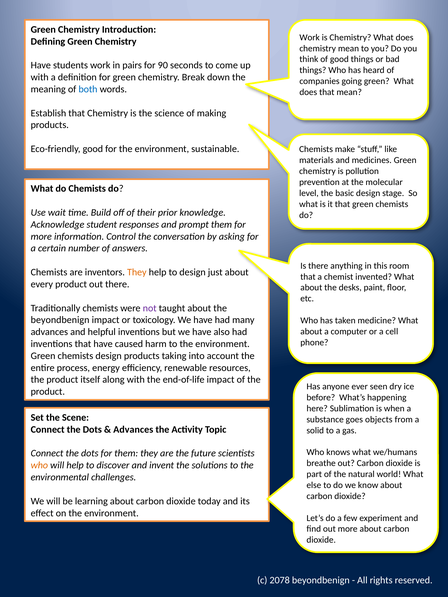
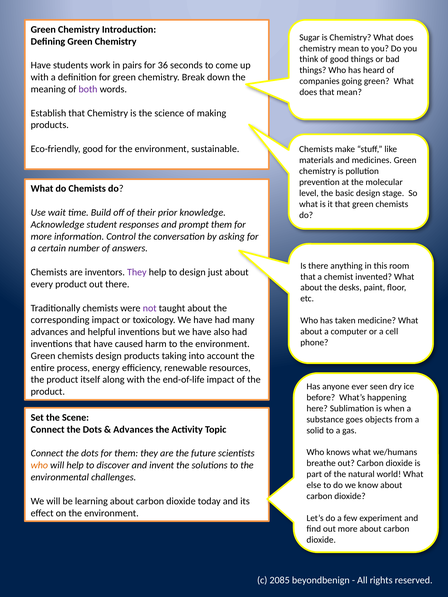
Work: Work -> Sugar (310, 37)
90: 90 -> 36 (163, 65)
both colour: blue -> purple (88, 89)
They colour: orange -> purple (137, 272)
beyondbenign: beyondbenign -> corresponding (60, 320)
2078: 2078 -> 2085 (280, 581)
